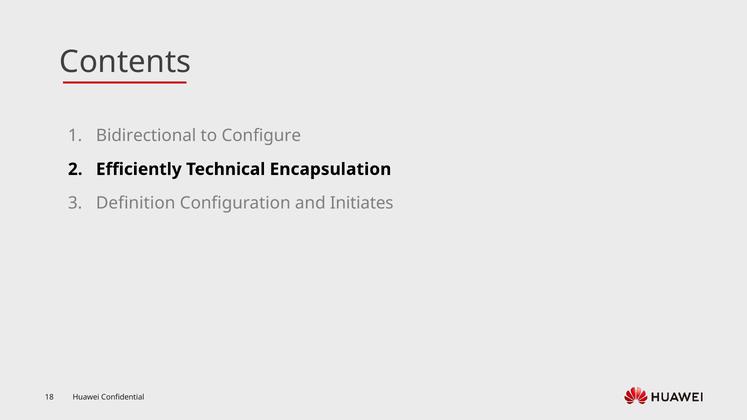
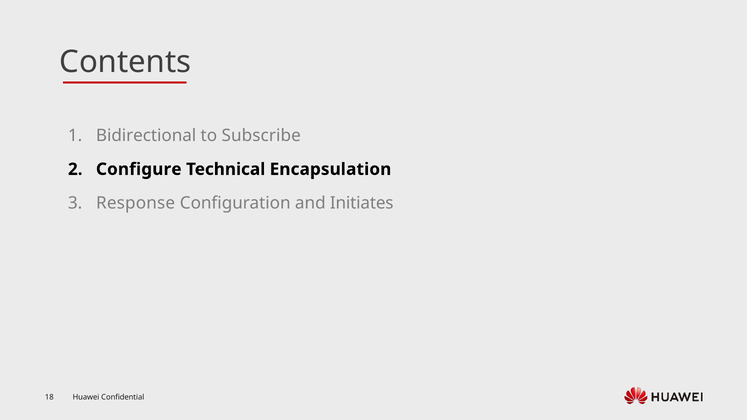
Configure: Configure -> Subscribe (261, 135)
Efficiently: Efficiently -> Configure (139, 169)
Definition: Definition -> Response (136, 203)
